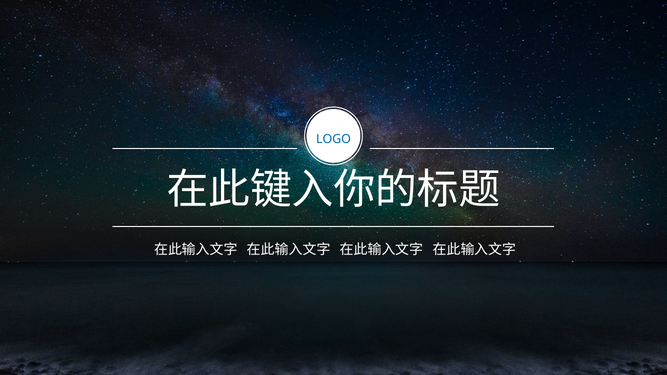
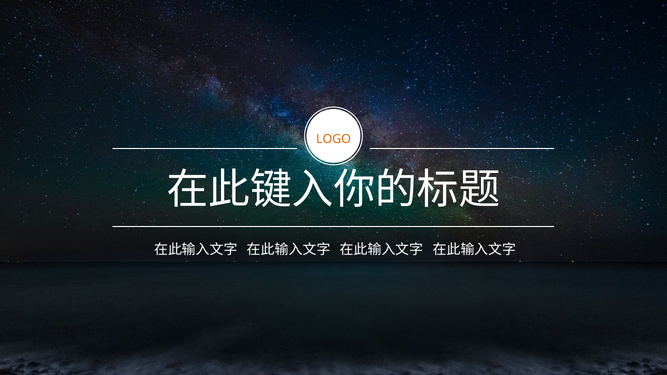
LOGO colour: blue -> orange (334, 139)
